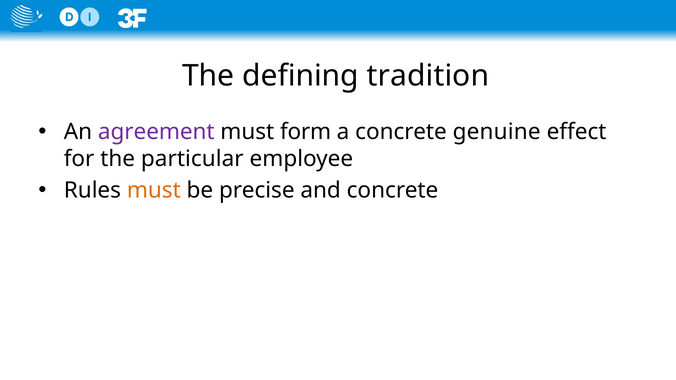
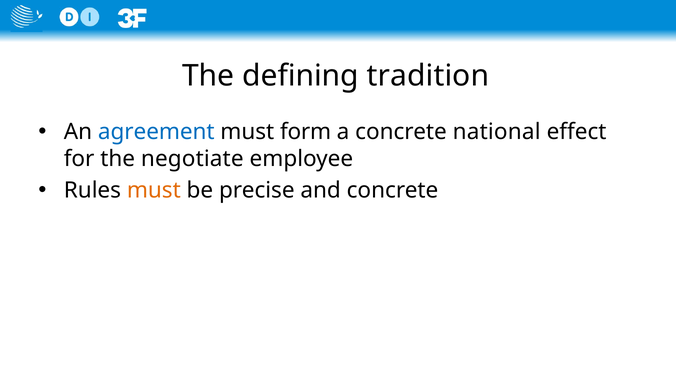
agreement colour: purple -> blue (156, 132)
genuine: genuine -> national (497, 132)
particular: particular -> negotiate (192, 159)
